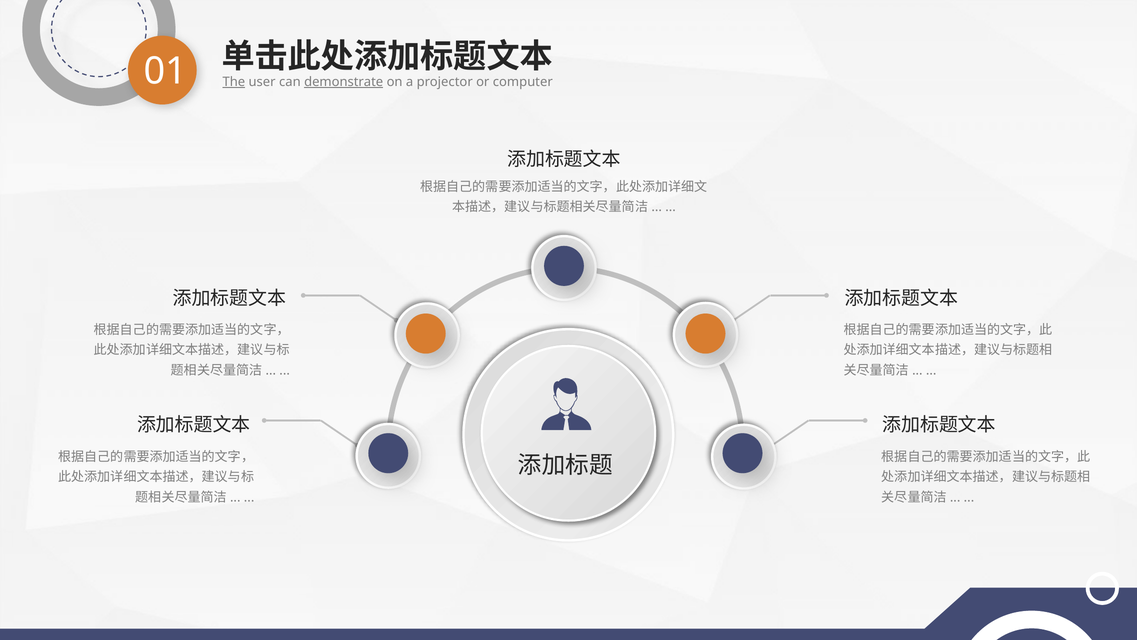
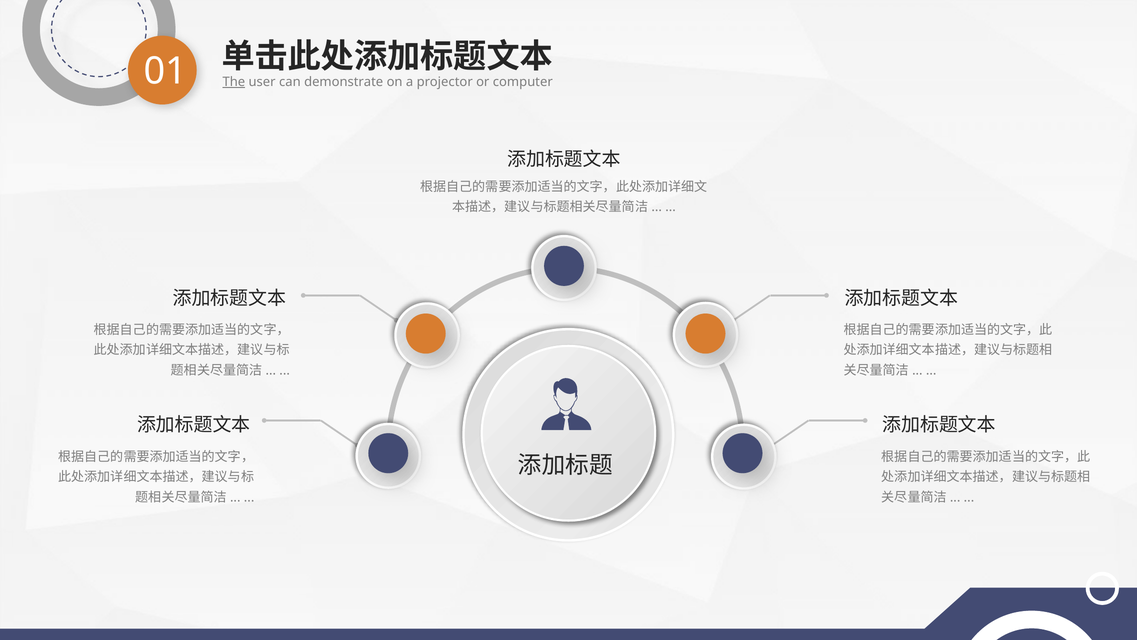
demonstrate underline: present -> none (344, 82)
